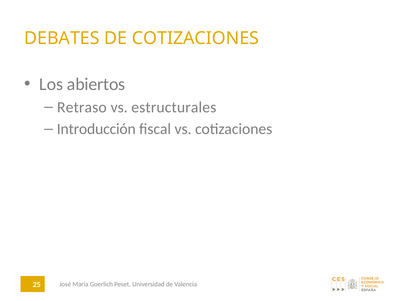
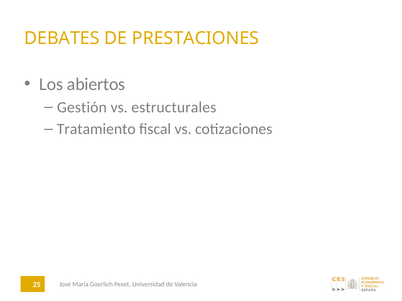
DE COTIZACIONES: COTIZACIONES -> PRESTACIONES (196, 38)
Retraso: Retraso -> Gestión (82, 107)
Introducción: Introducción -> Tratamiento (96, 129)
